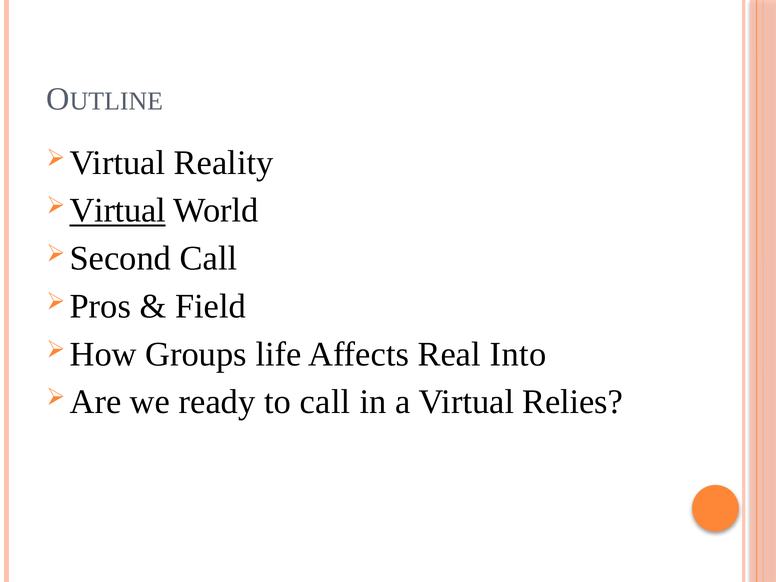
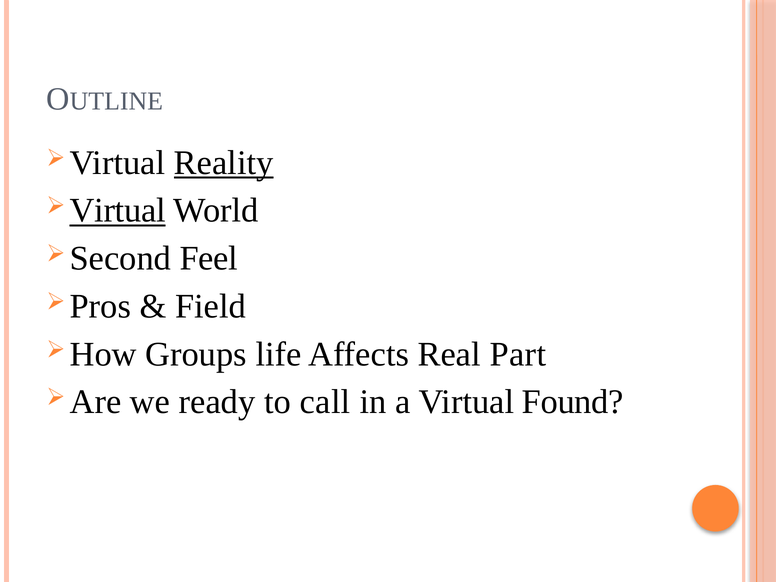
Reality underline: none -> present (224, 163)
Second Call: Call -> Feel (209, 258)
Into: Into -> Part (518, 354)
Relies: Relies -> Found (573, 402)
